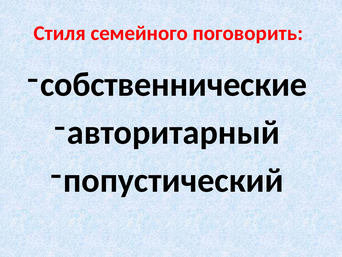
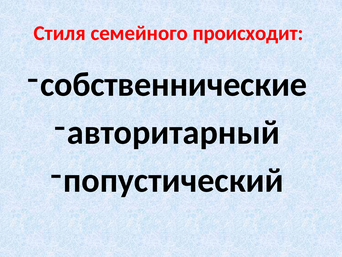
поговорить: поговорить -> происходит (248, 33)
